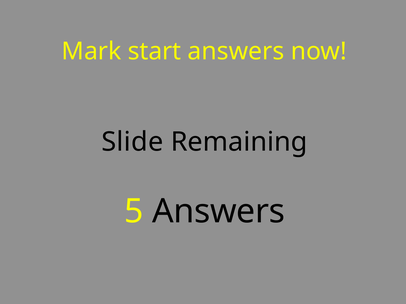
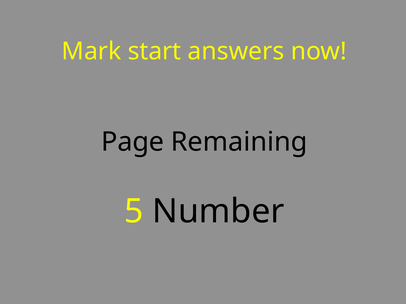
Slide: Slide -> Page (133, 142)
5 Answers: Answers -> Number (218, 212)
